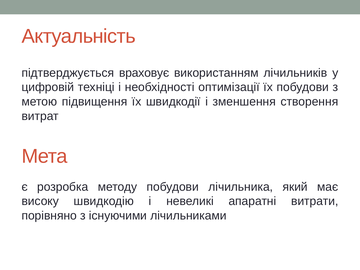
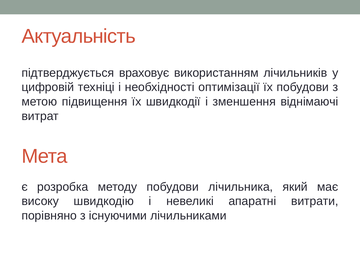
створення: створення -> віднімаючі (309, 102)
